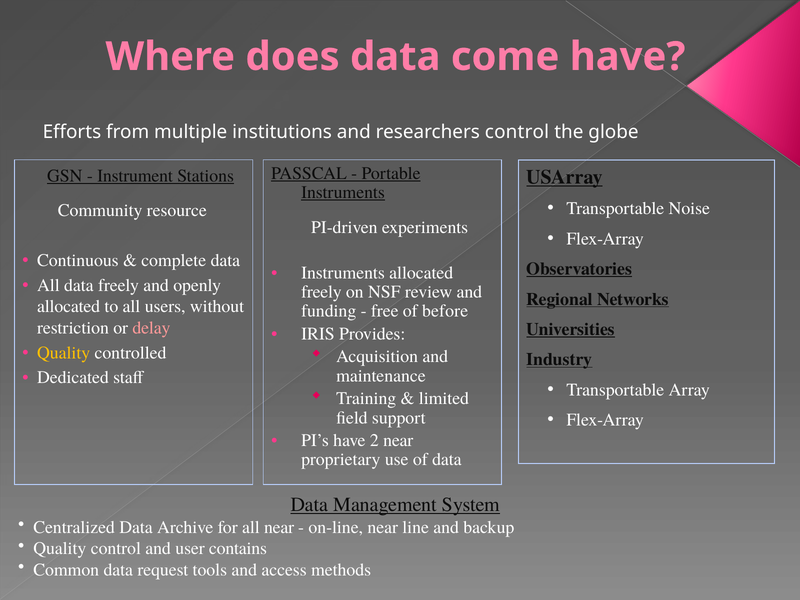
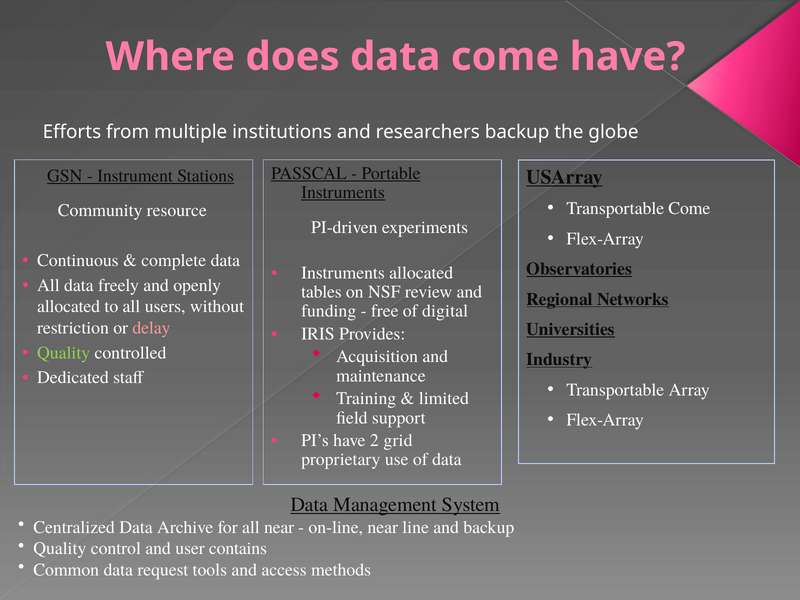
researchers control: control -> backup (517, 132)
Transportable Noise: Noise -> Come (689, 209)
freely: freely -> tables (321, 292)
before: before -> digital (445, 311)
Quality colour: yellow -> light green (64, 353)
2 near: near -> grid (398, 440)
